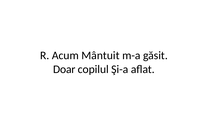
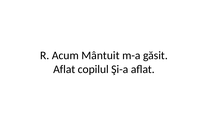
Doar: Doar -> Aflat (64, 69)
